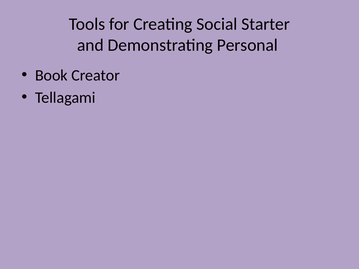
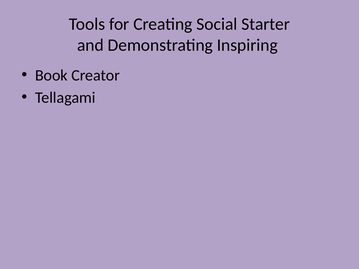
Personal: Personal -> Inspiring (247, 45)
